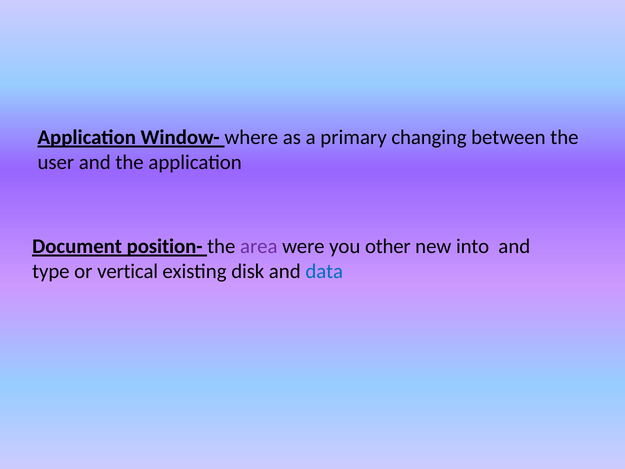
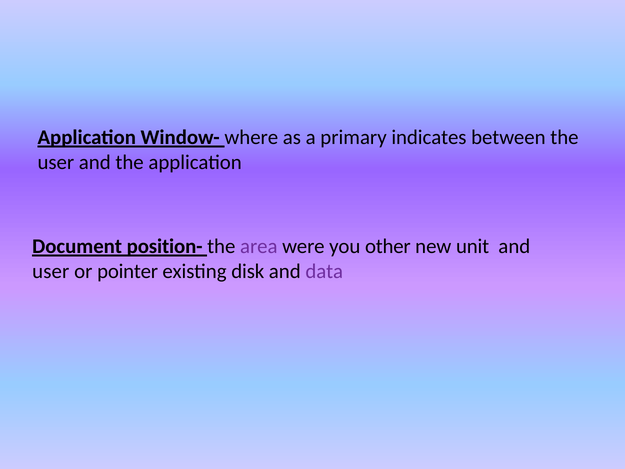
changing: changing -> indicates (429, 137)
into: into -> unit (473, 246)
type: type -> user (51, 271)
vertical: vertical -> pointer (128, 271)
data colour: blue -> purple (324, 271)
